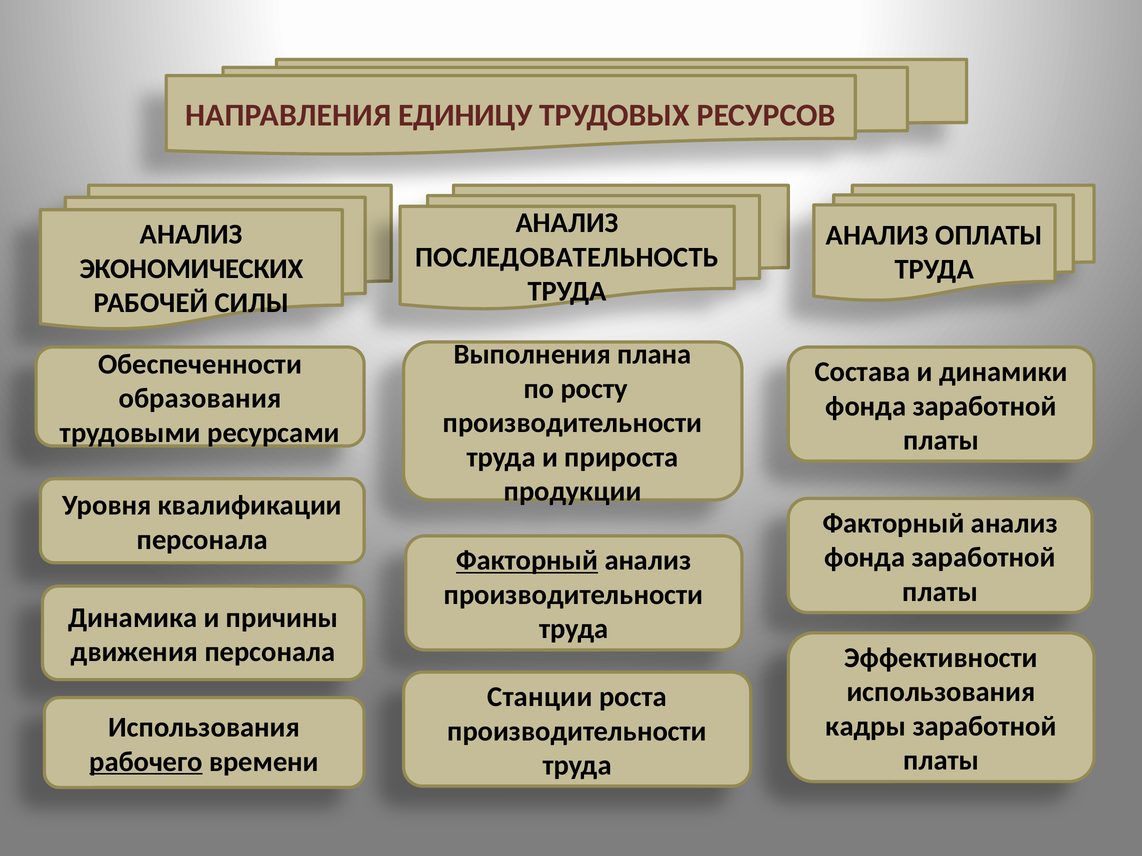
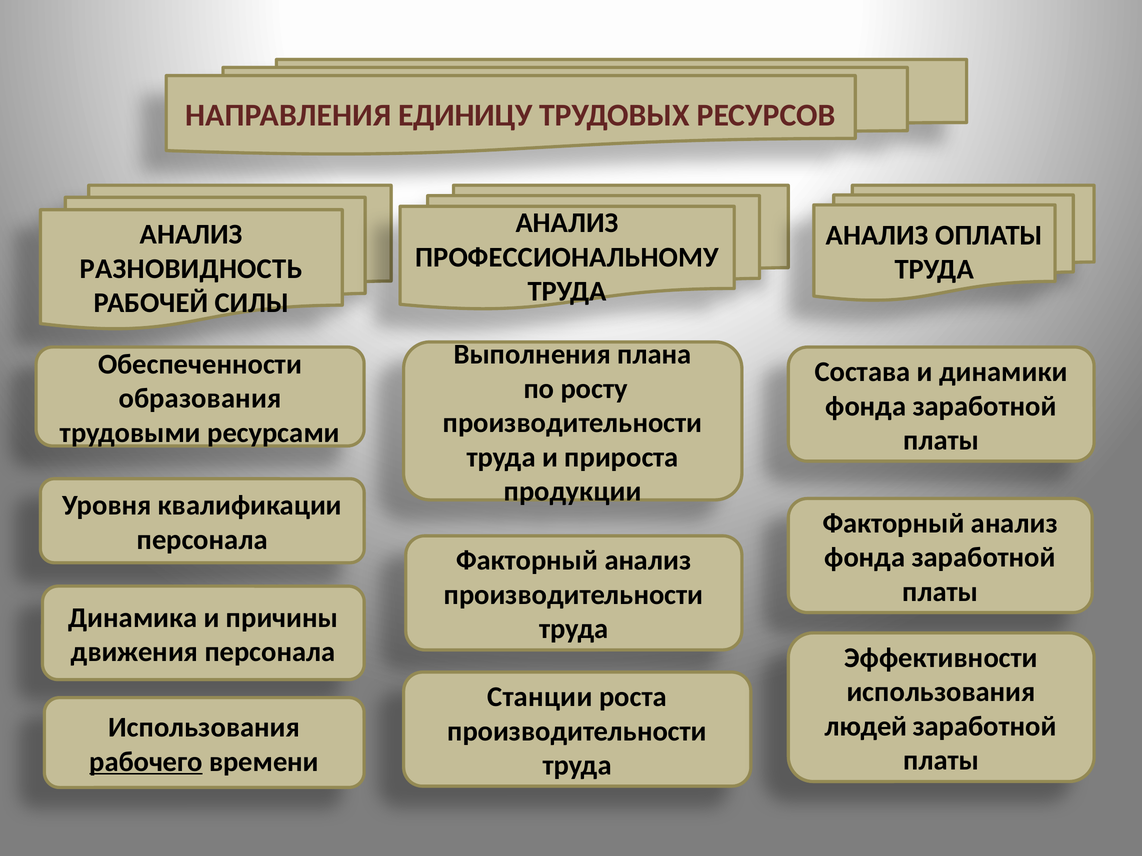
ПОСЛЕДОВАТЕЛЬНОСТЬ: ПОСЛЕДОВАТЕЛЬНОСТЬ -> ПРОФЕССИОНАЛЬНОМУ (567, 257)
ЭКОНОМИЧЕСКИХ: ЭКОНОМИЧЕСКИХ -> РАЗНОВИДНОСТЬ (191, 269)
Факторный underline: present -> none (527, 561)
кадры: кадры -> людей (866, 727)
